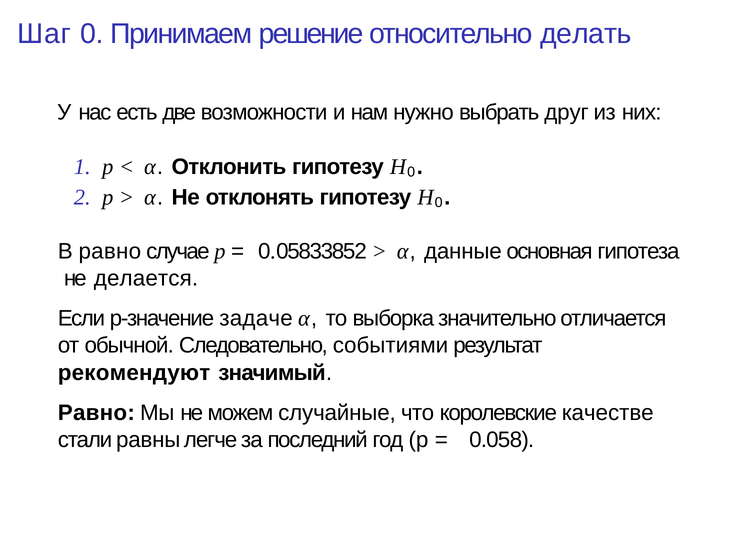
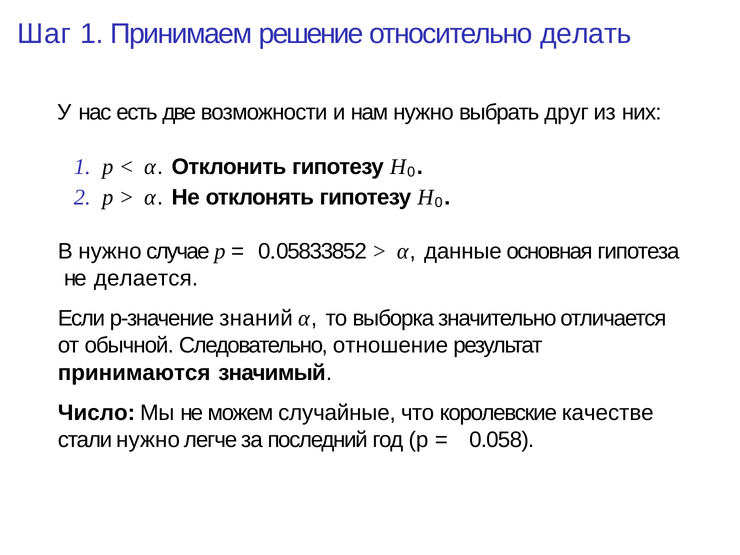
Шаг 0: 0 -> 1 (92, 34)
В равно: равно -> нужно (110, 251)
задаче: задаче -> знаний (256, 318)
событиями: событиями -> отношение (391, 346)
рекомендуют: рекомендуют -> принимаются (134, 373)
Равно: Равно -> Число (96, 413)
стали равны: равны -> нужно (148, 440)
